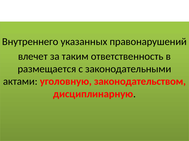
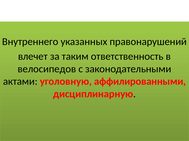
размещается: размещается -> велосипедов (47, 69)
законодательством: законодательством -> аффилированными (140, 82)
